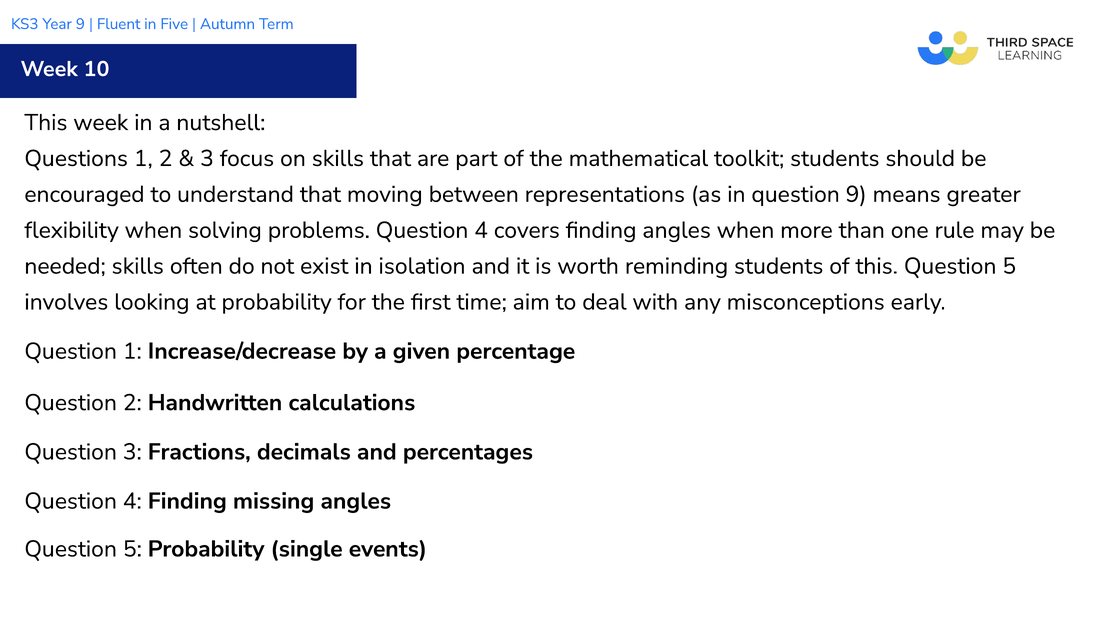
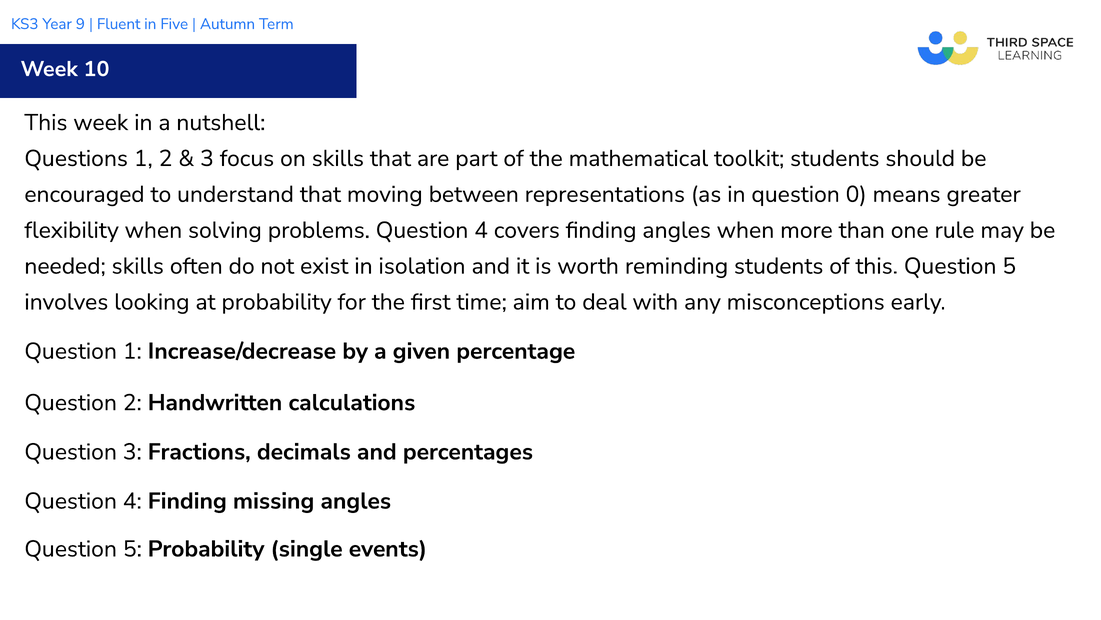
question 9: 9 -> 0 (856, 194)
